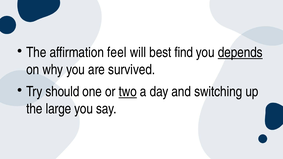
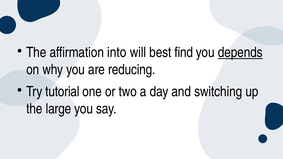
feel: feel -> into (117, 53)
survived: survived -> reducing (132, 70)
should: should -> tutorial (62, 92)
two underline: present -> none (128, 92)
